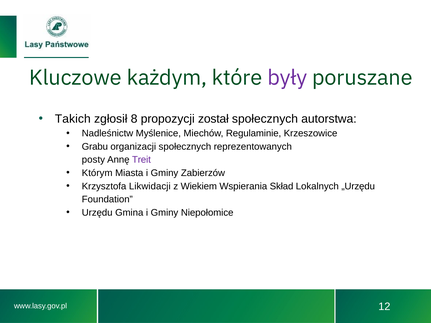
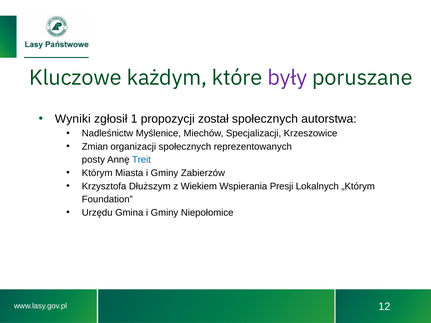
Takich: Takich -> Wyniki (73, 119)
8: 8 -> 1 (134, 119)
Regulaminie: Regulaminie -> Specjalizacji (254, 134)
Grabu: Grabu -> Zmian (95, 147)
Treit colour: purple -> blue (141, 160)
Likwidacji: Likwidacji -> Dłuższym (150, 186)
Skład: Skład -> Presji (282, 186)
„Urzędu: „Urzędu -> „Którym (358, 186)
